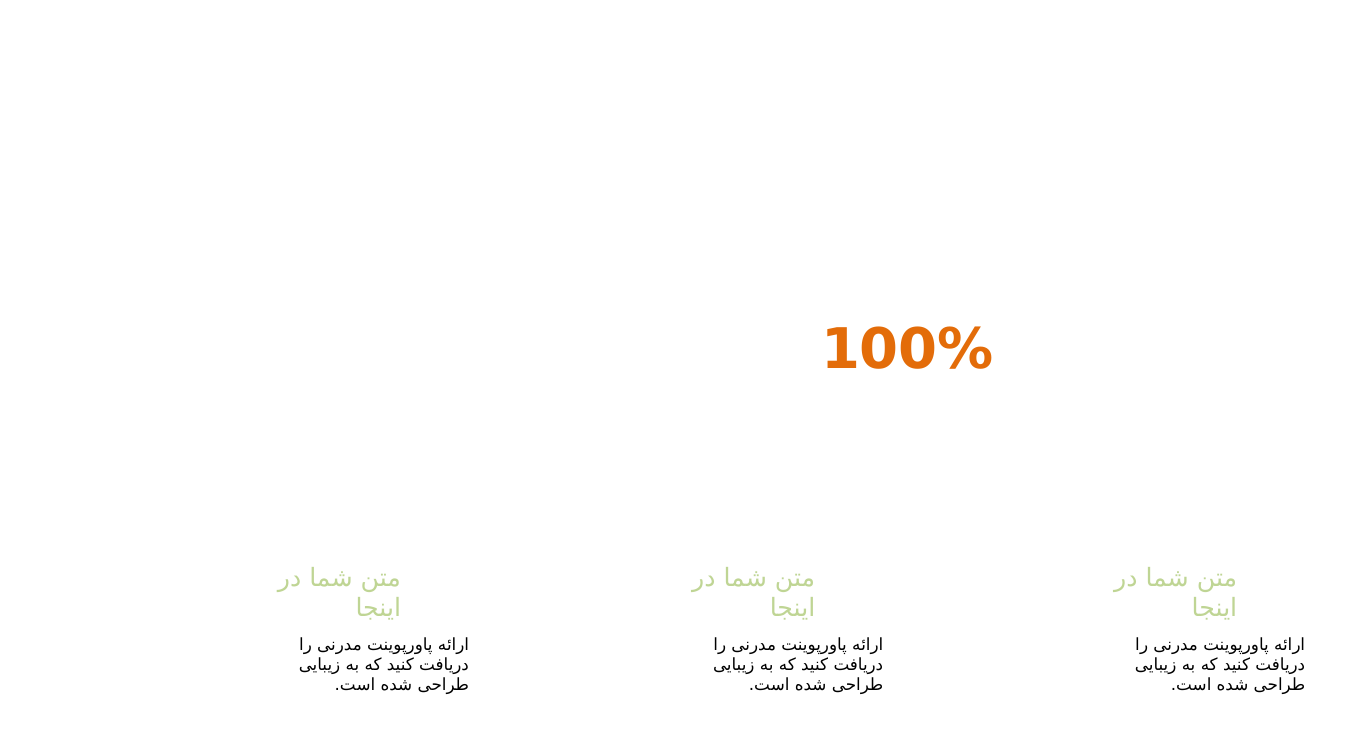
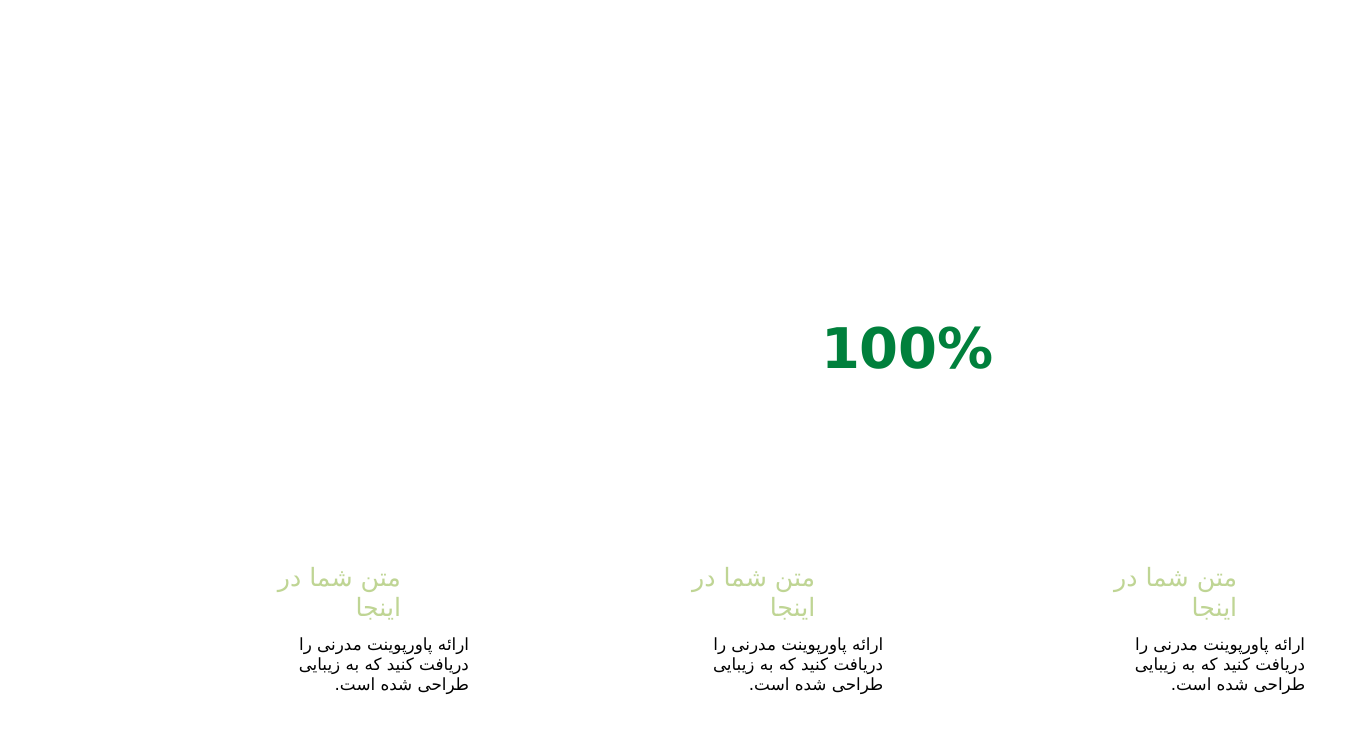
100% colour: orange -> green (907, 350)
